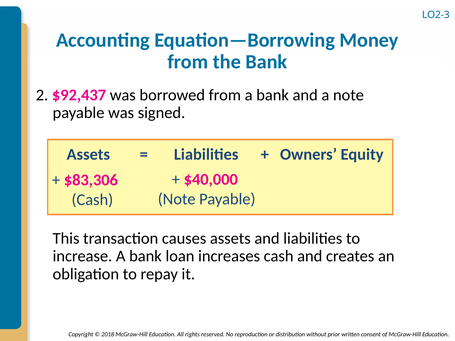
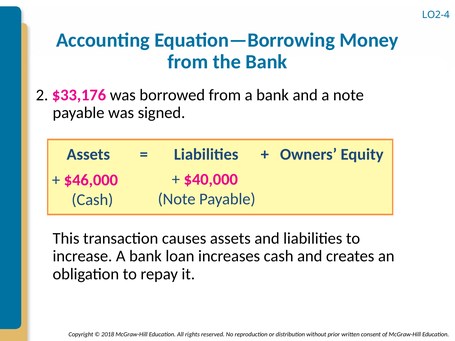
LO2-3: LO2-3 -> LO2-4 (436, 15)
$92,437: $92,437 -> $33,176 (79, 95)
$83,306: $83,306 -> $46,000 (91, 180)
